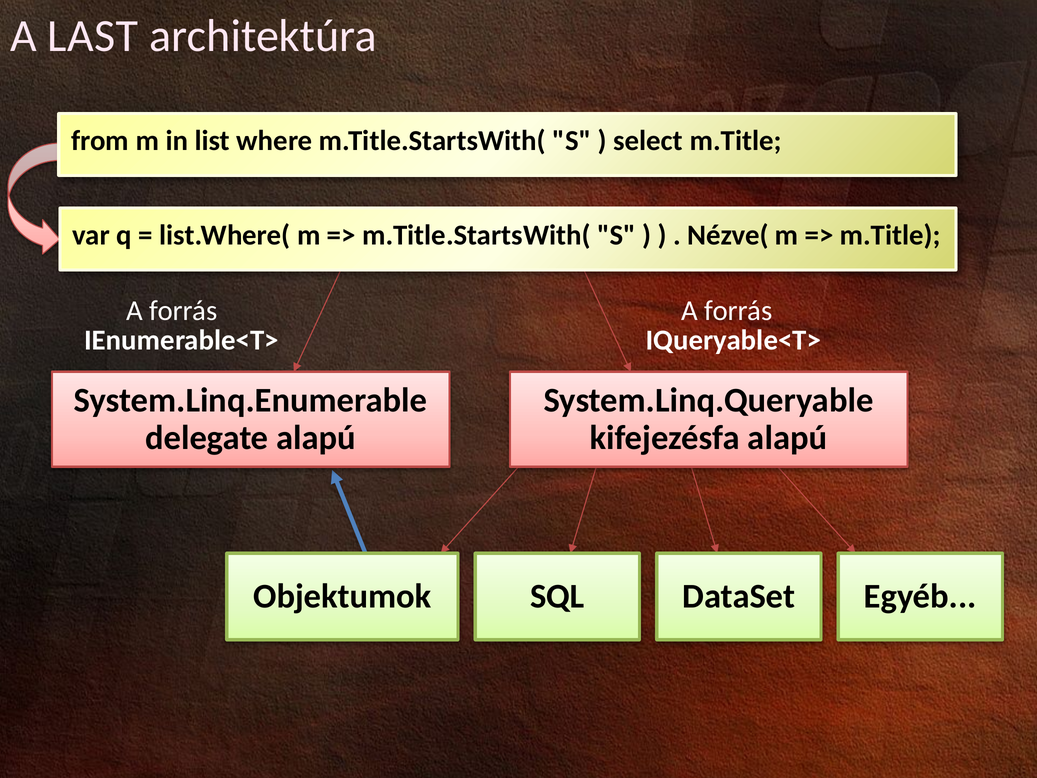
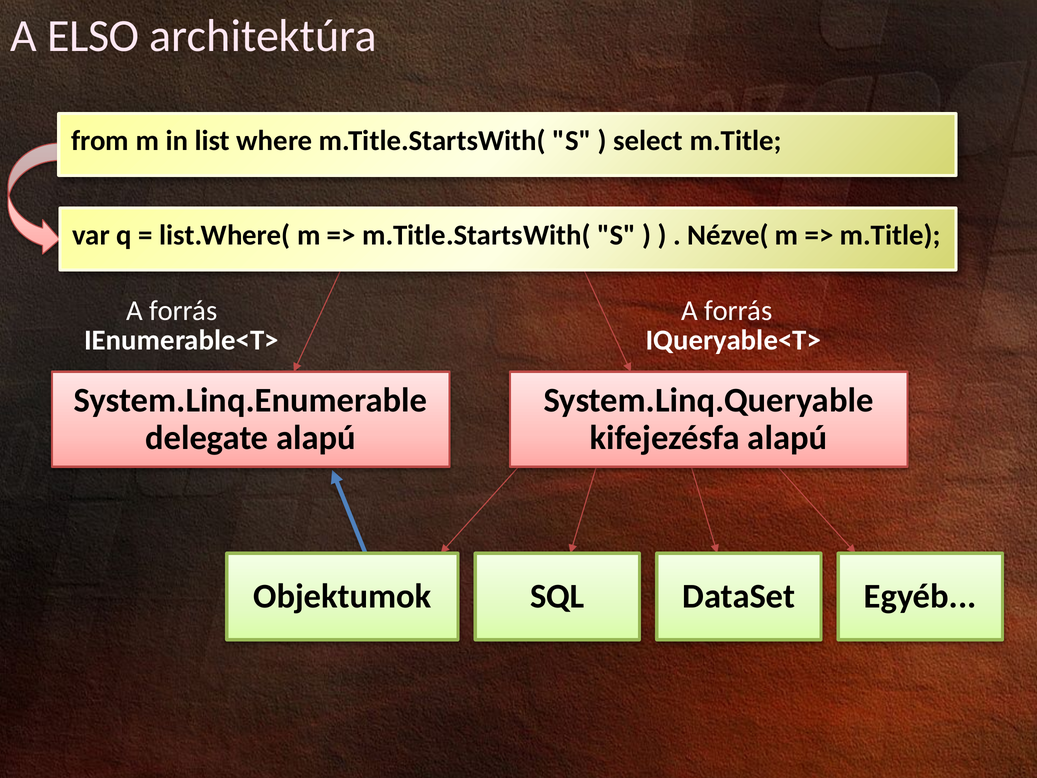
LAST: LAST -> ELSO (93, 36)
